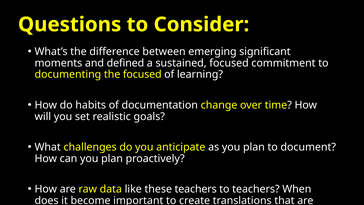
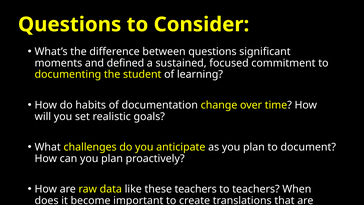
between emerging: emerging -> questions (212, 51)
the focused: focused -> student (142, 74)
